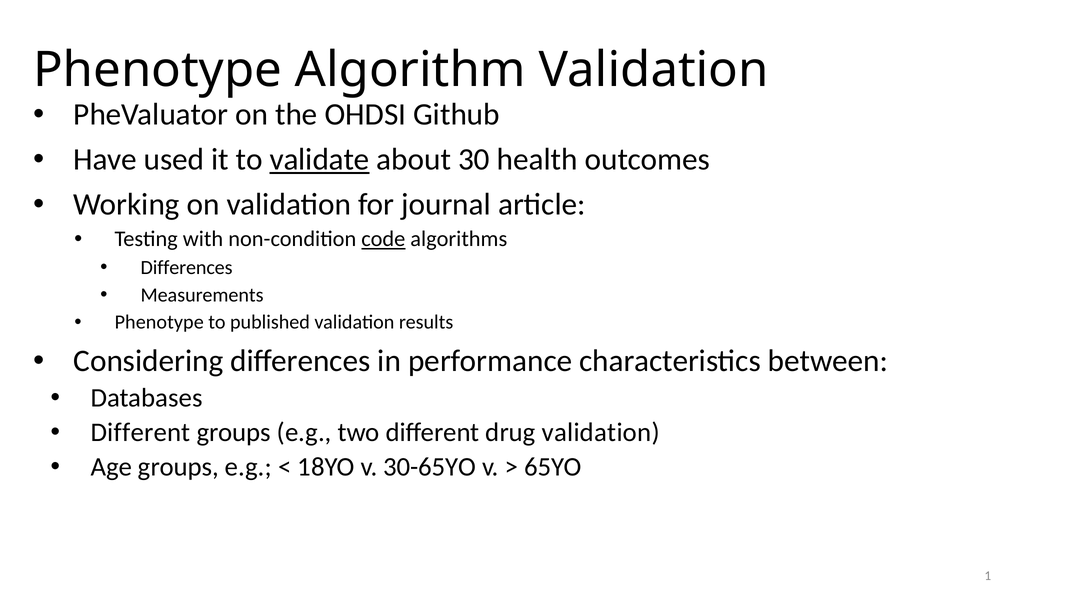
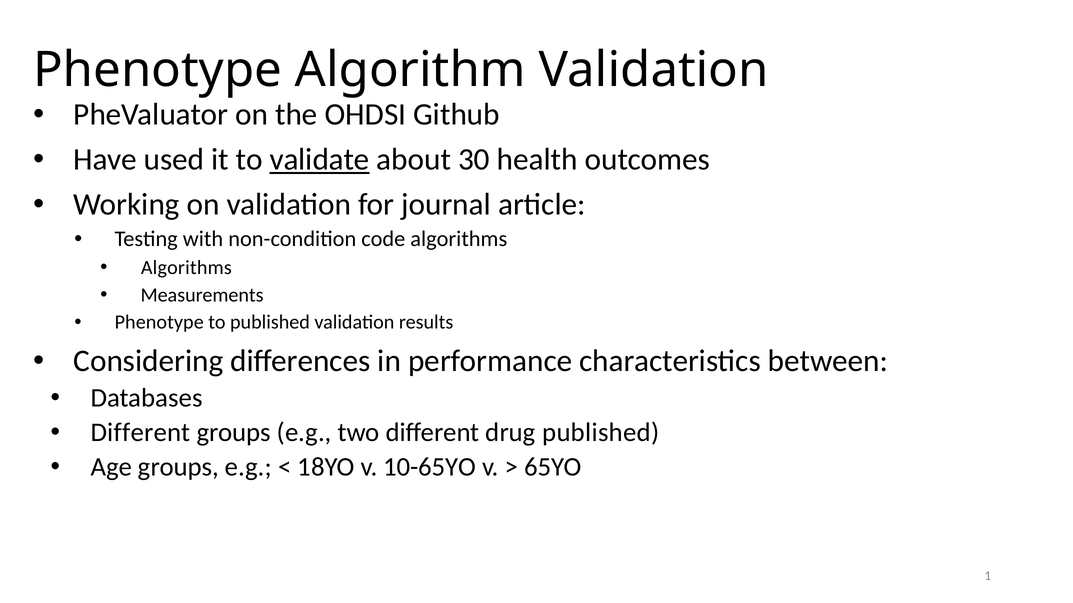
code underline: present -> none (383, 239)
Differences: Differences -> Algorithms (186, 268)
drug validation: validation -> published (601, 433)
30-65YO: 30-65YO -> 10-65YO (430, 467)
